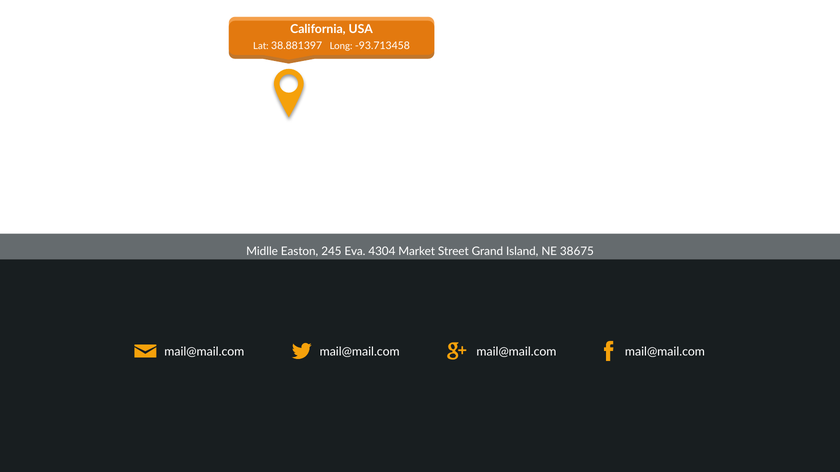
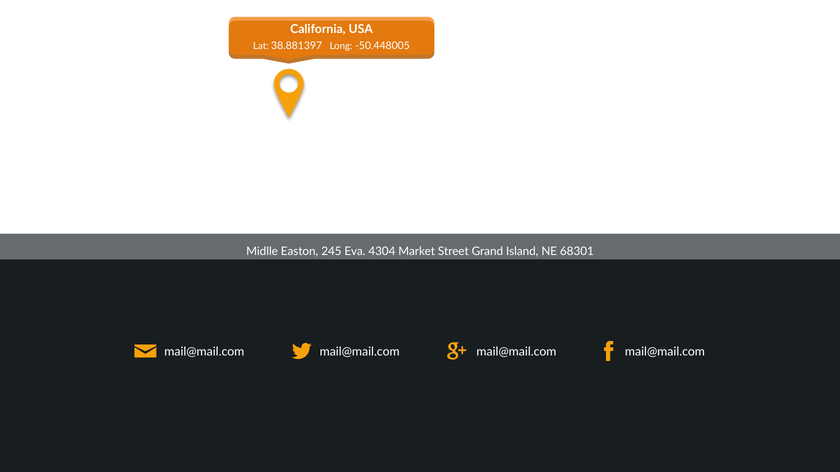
-93.713458: -93.713458 -> -50.448005 (382, 46)
38675: 38675 -> 68301 (577, 252)
